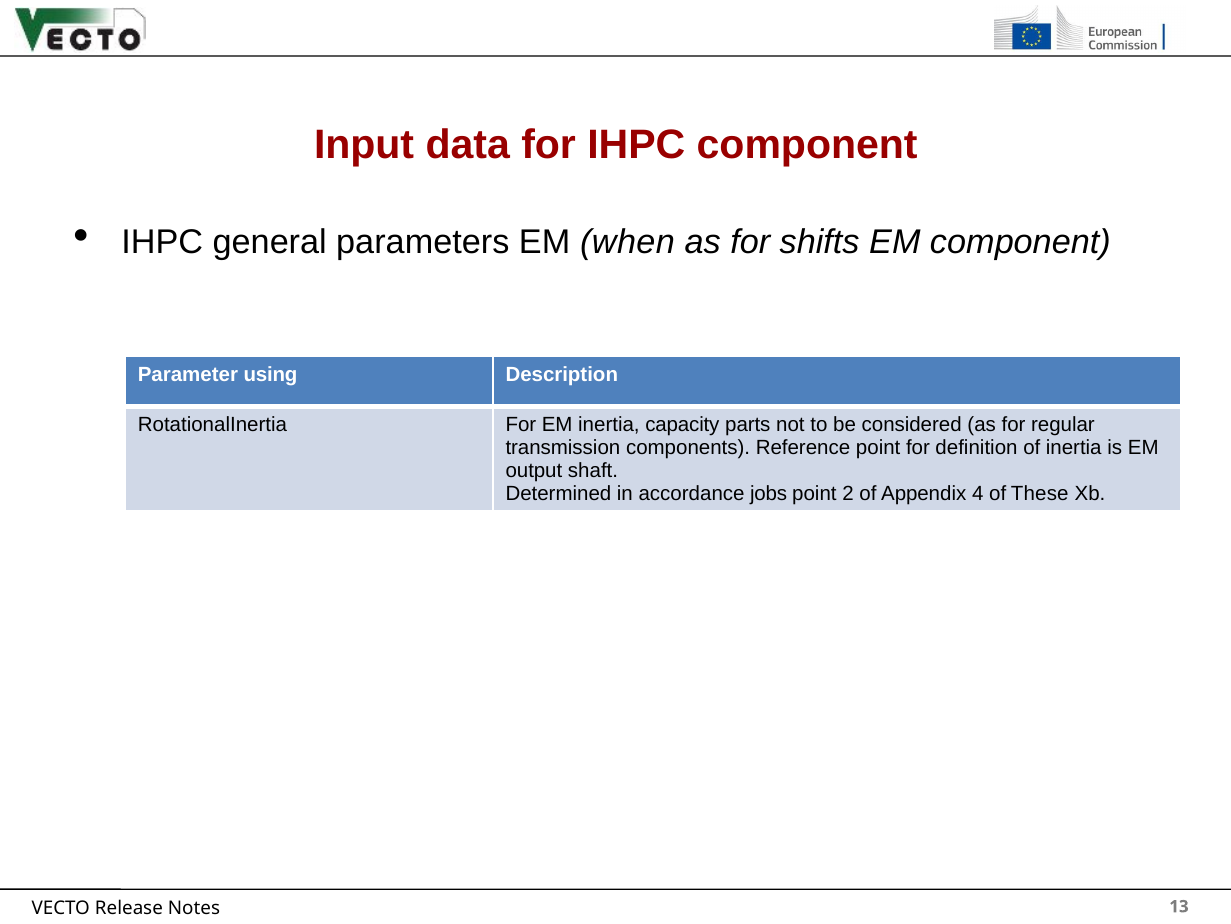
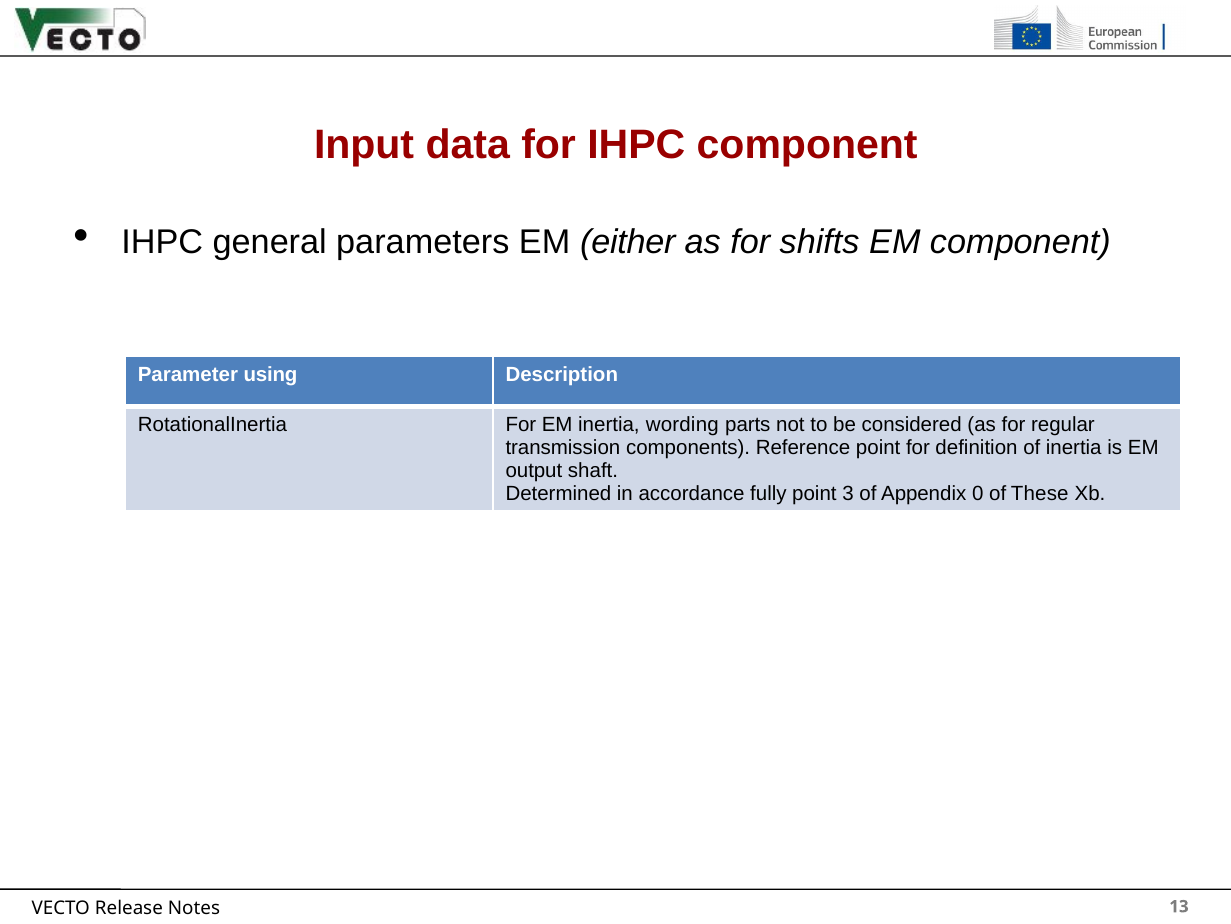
when: when -> either (628, 242)
capacity: capacity -> wording (682, 424)
jobs: jobs -> fully (768, 493)
2: 2 -> 3 (848, 493)
4: 4 -> 0 (978, 493)
